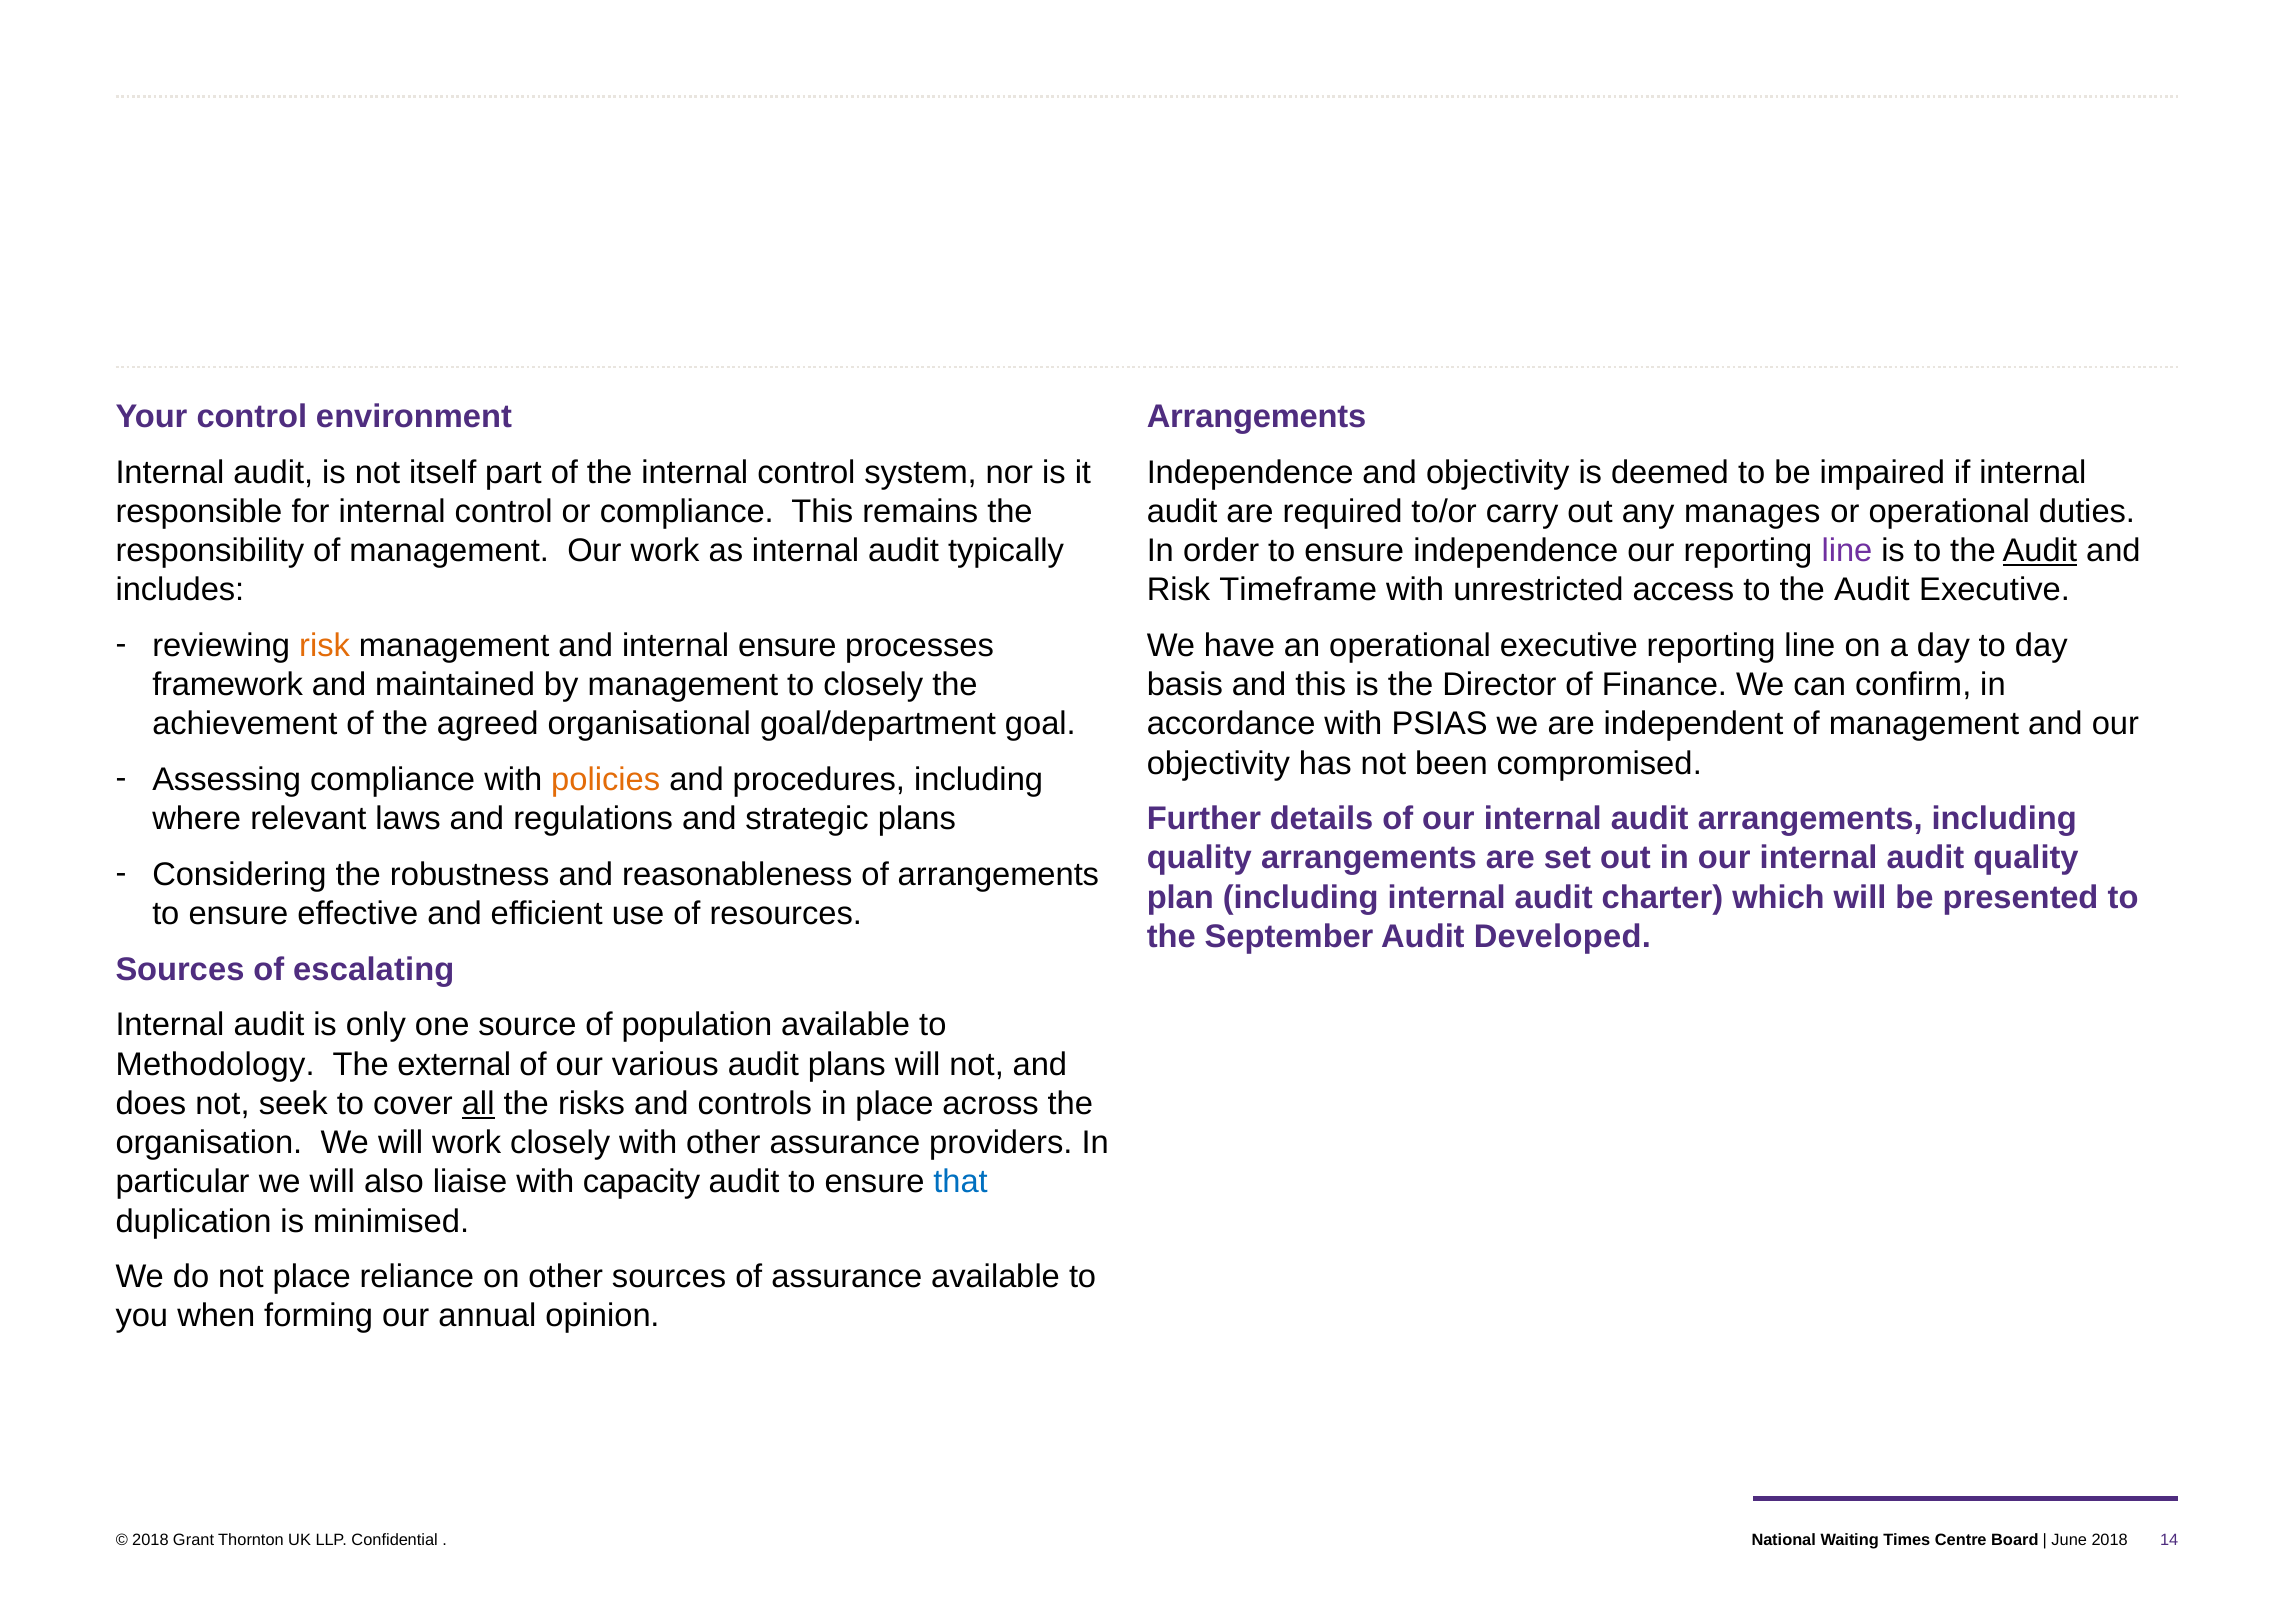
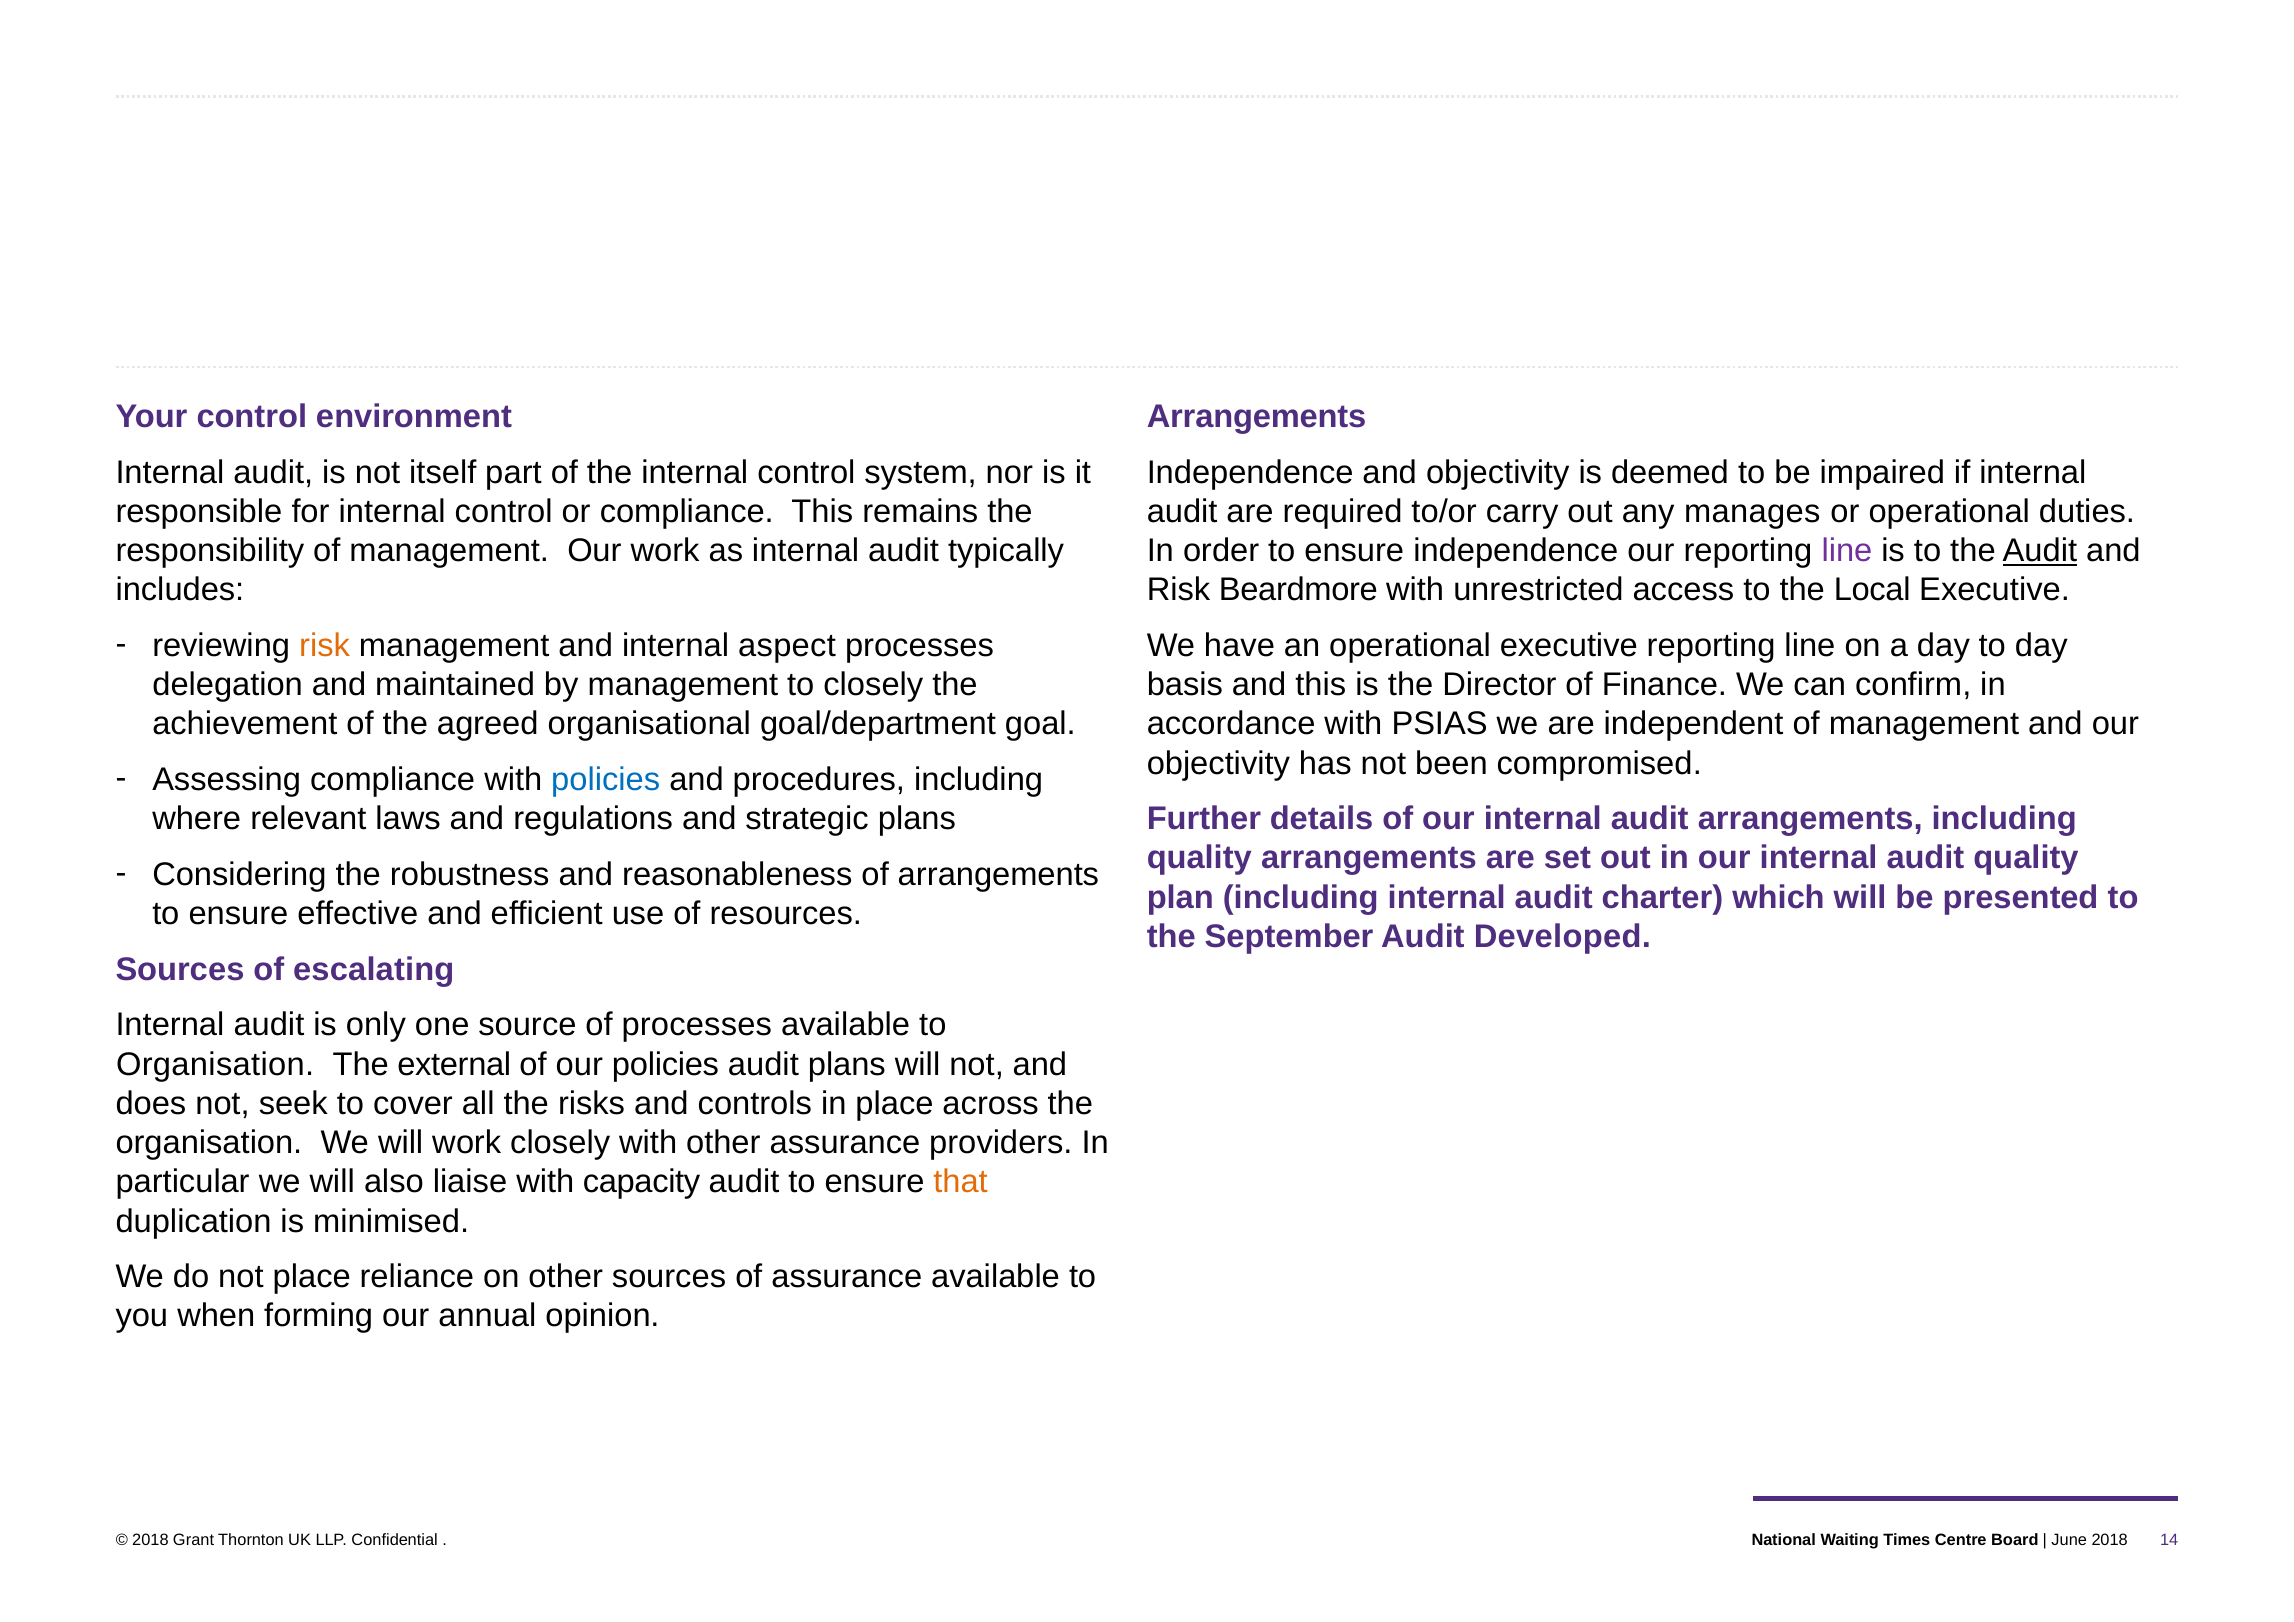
Timeframe: Timeframe -> Beardmore (1298, 590)
access to the Audit: Audit -> Local (1872, 590)
internal ensure: ensure -> aspect (787, 646)
framework: framework -> delegation (228, 685)
policies colour: orange -> blue (606, 780)
of population: population -> processes (697, 1025)
Methodology: Methodology -> Organisation (215, 1064)
our various: various -> policies (666, 1064)
all underline: present -> none (478, 1104)
that colour: blue -> orange (961, 1182)
